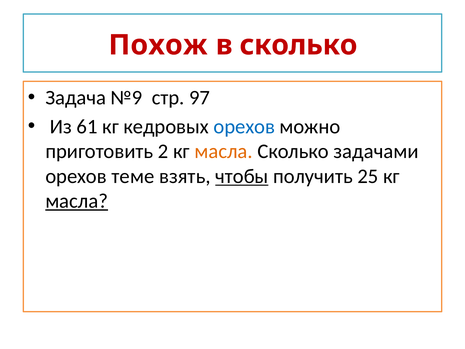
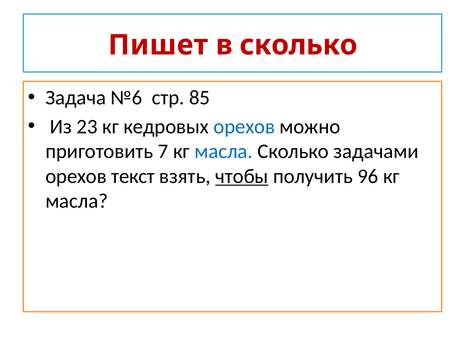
Похож: Похож -> Пишет (158, 45)
№9: №9 -> №6 (126, 98)
97: 97 -> 85 (200, 98)
61: 61 -> 23 (87, 126)
2: 2 -> 7 (163, 151)
масла colour: orange -> blue (224, 151)
теме: теме -> текст (133, 176)
25: 25 -> 96 (368, 176)
масла underline: present -> none (77, 201)
